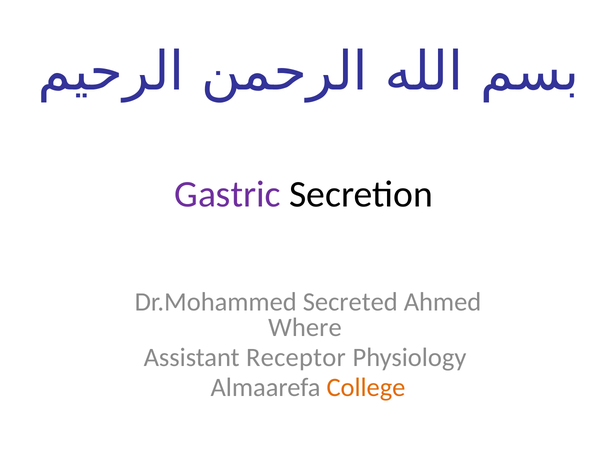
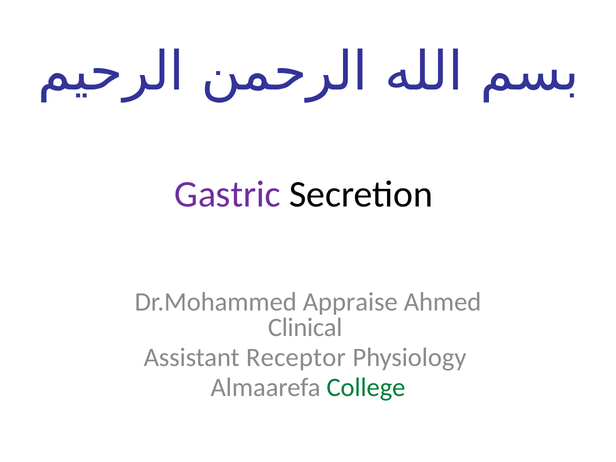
Secreted: Secreted -> Appraise (350, 302)
Where: Where -> Clinical (305, 328)
College colour: orange -> green (366, 387)
